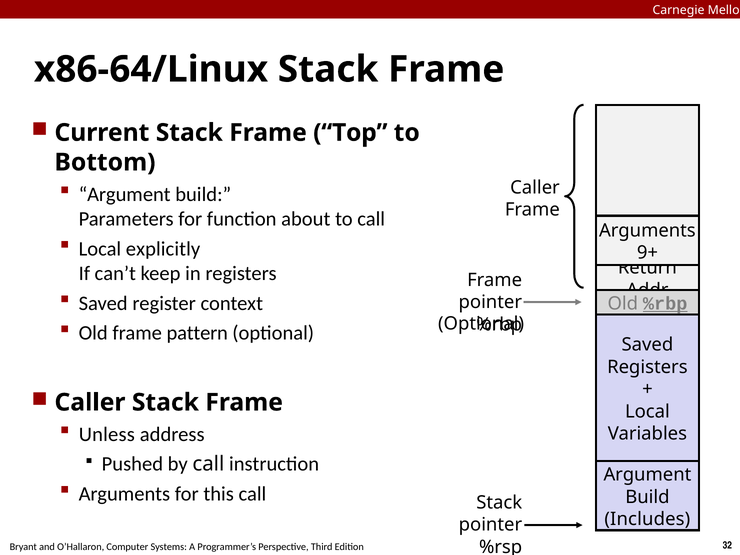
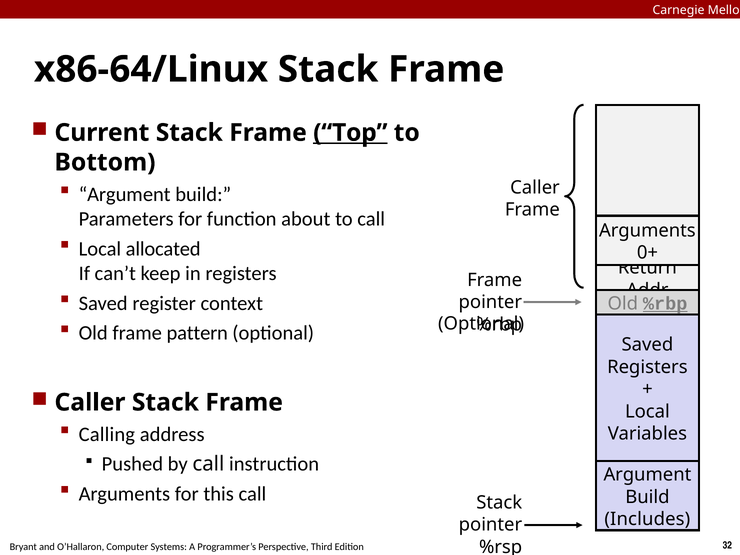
Top underline: none -> present (350, 133)
explicitly: explicitly -> allocated (163, 249)
9+: 9+ -> 0+ (647, 253)
Unless: Unless -> Calling (107, 434)
